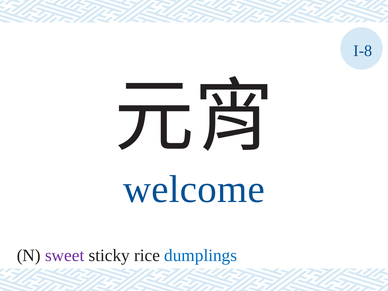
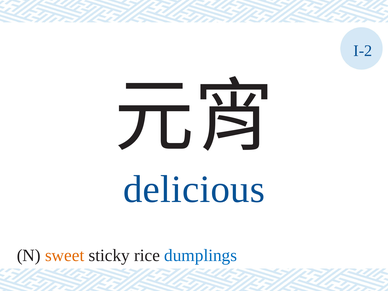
I-8: I-8 -> I-2 (363, 51)
welcome: welcome -> delicious (194, 189)
sweet colour: purple -> orange (65, 255)
